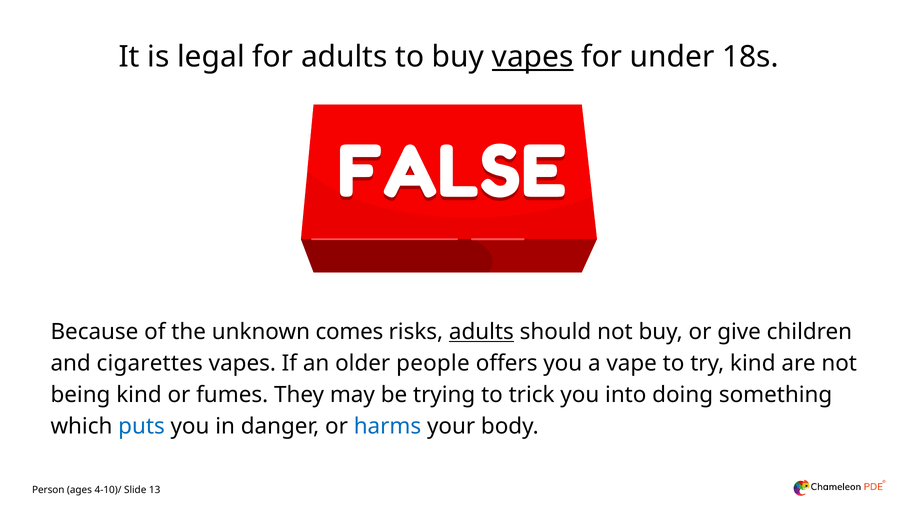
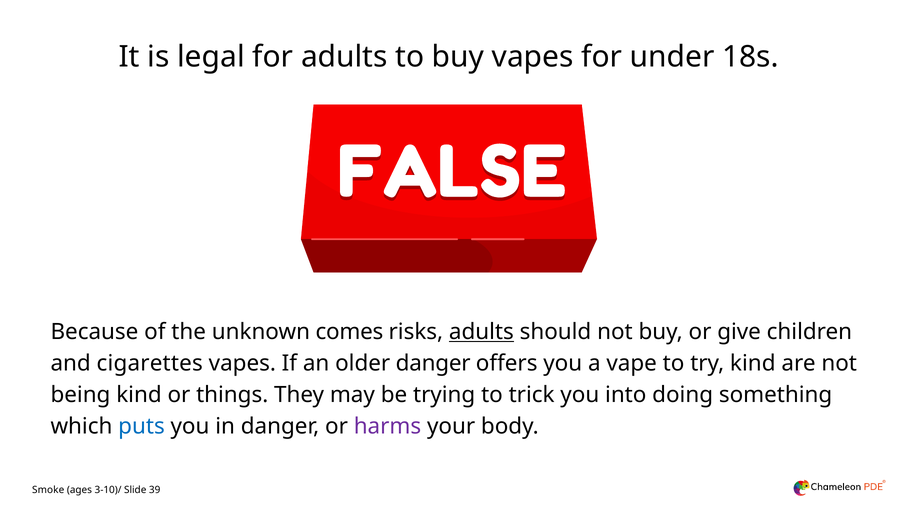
vapes underline: present -> none (533, 57)
older people: people -> danger (433, 363)
fumes: fumes -> things (232, 395)
harms colour: blue -> purple (387, 426)
Person: Person -> Smoke (48, 490)
4-10)/: 4-10)/ -> 3-10)/ (108, 490)
13: 13 -> 39 (155, 490)
